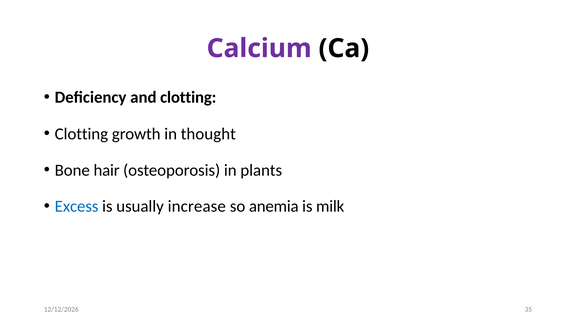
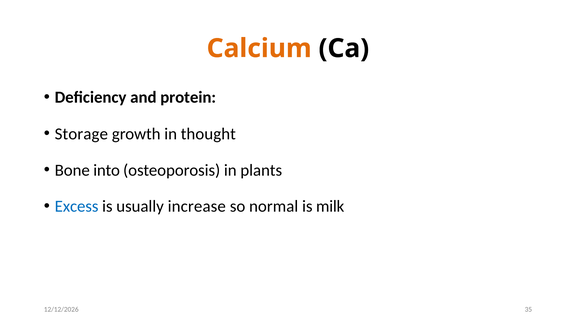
Calcium colour: purple -> orange (259, 48)
and clotting: clotting -> protein (188, 97)
Clotting: Clotting -> Storage (81, 134)
hair: hair -> into (107, 170)
anemia: anemia -> normal (274, 206)
